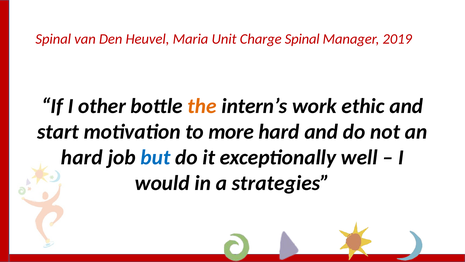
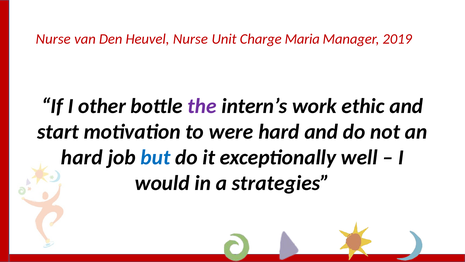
Spinal: Spinal -> Nurse (53, 39)
Heuvel Maria: Maria -> Nurse (190, 39)
Charge Spinal: Spinal -> Maria (302, 39)
the colour: orange -> purple (202, 106)
more: more -> were (231, 132)
